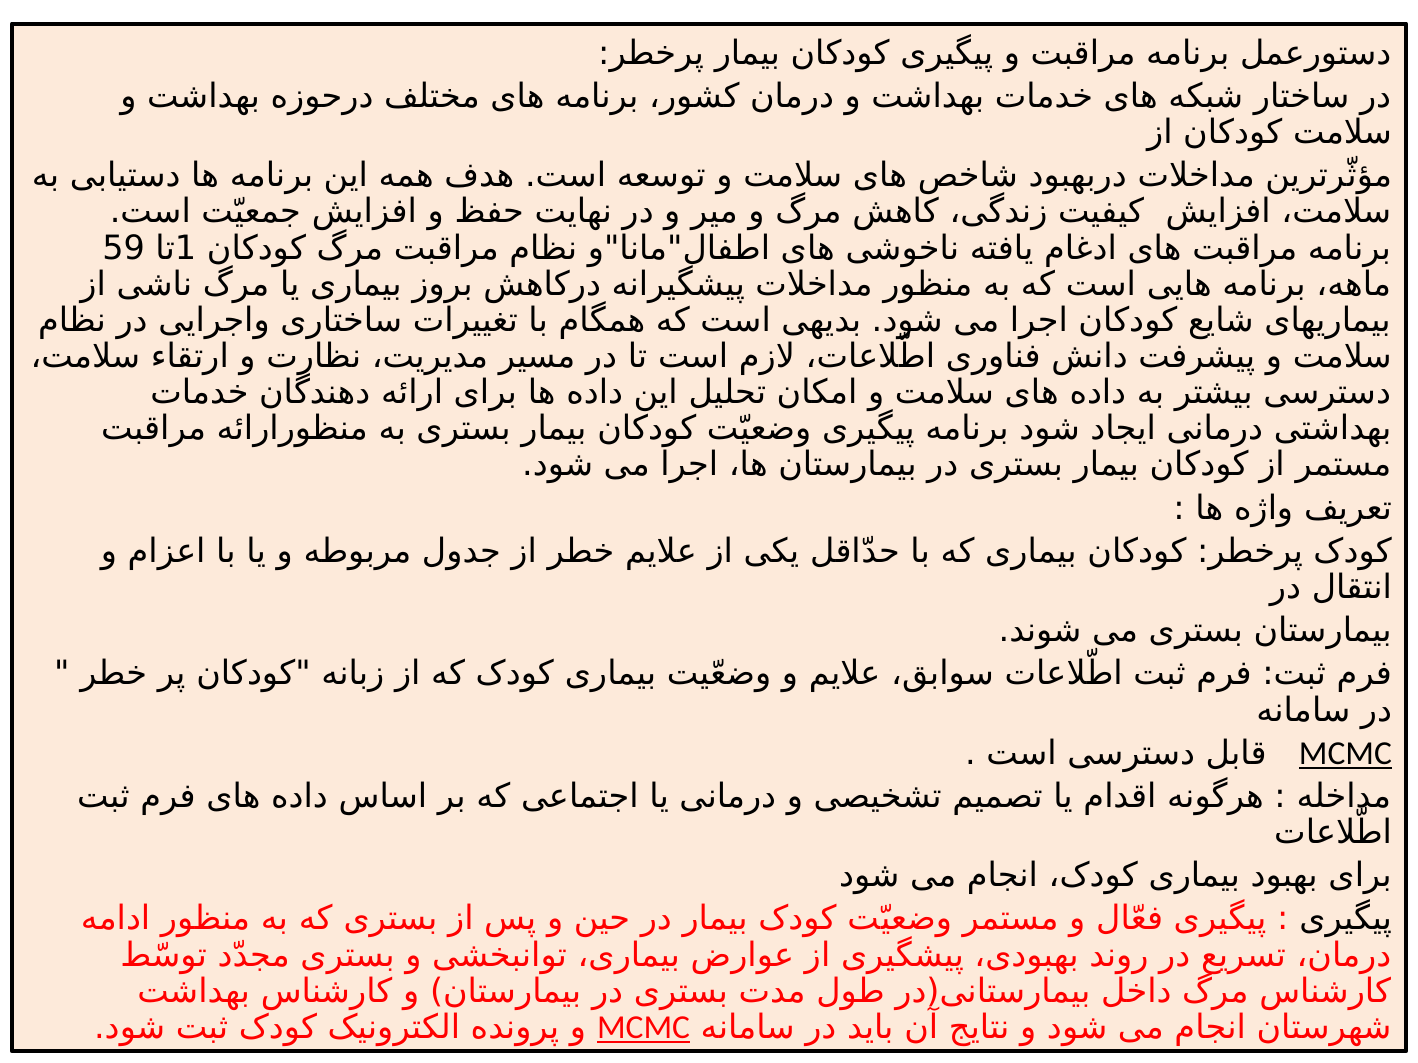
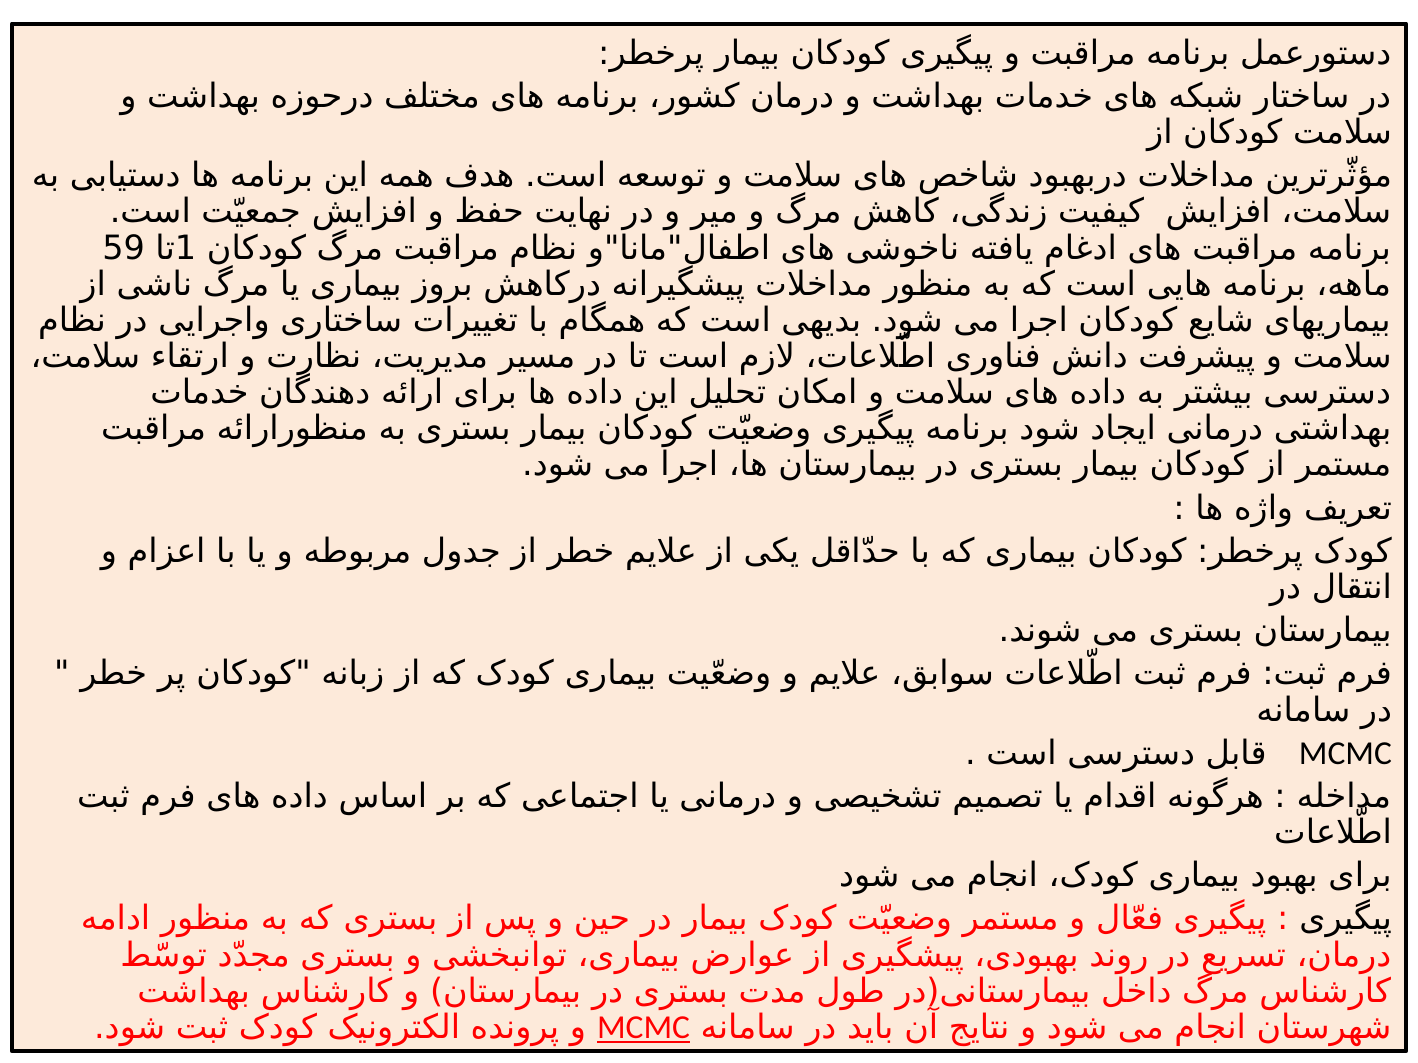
MCMC underline: present -> none (1345, 754)
